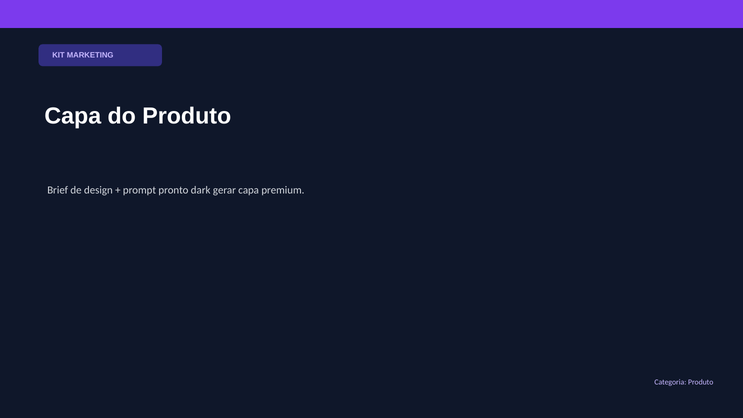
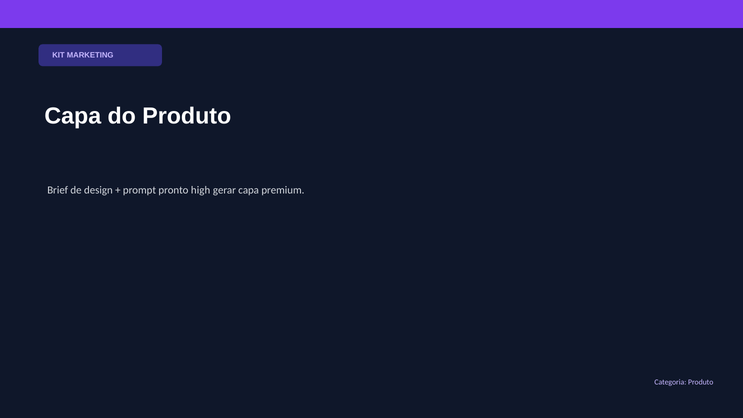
dark: dark -> high (201, 190)
